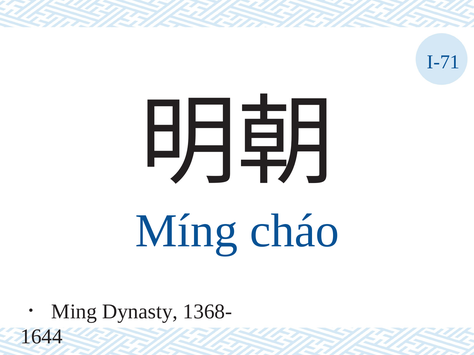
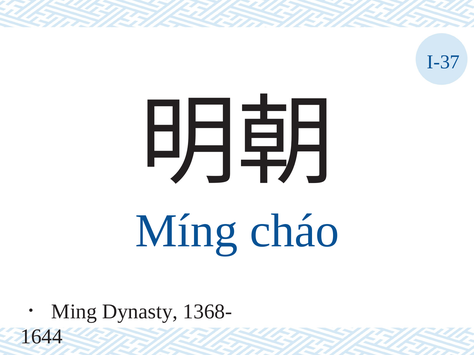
I-71: I-71 -> I-37 (443, 62)
